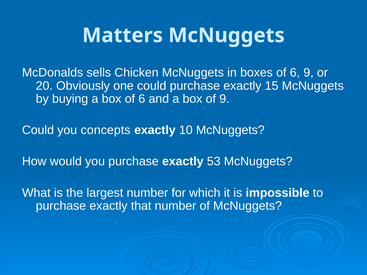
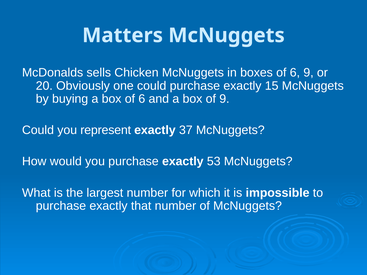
concepts: concepts -> represent (106, 130)
10: 10 -> 37 (186, 130)
